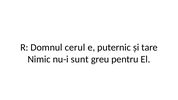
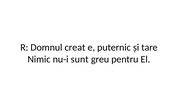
cerul: cerul -> creat (75, 47)
